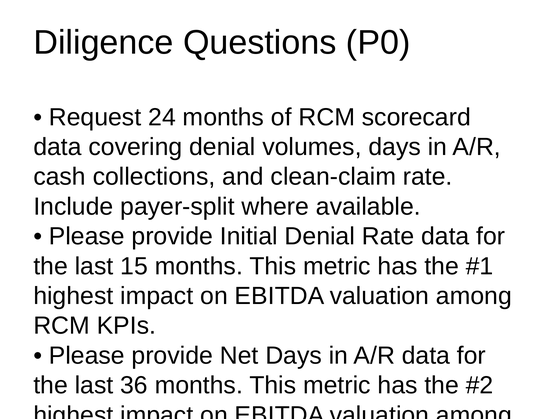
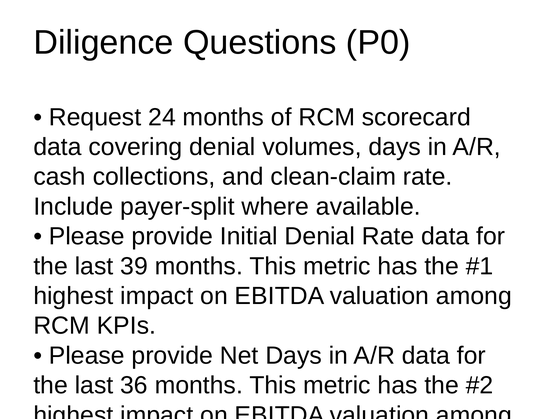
15: 15 -> 39 (134, 266)
